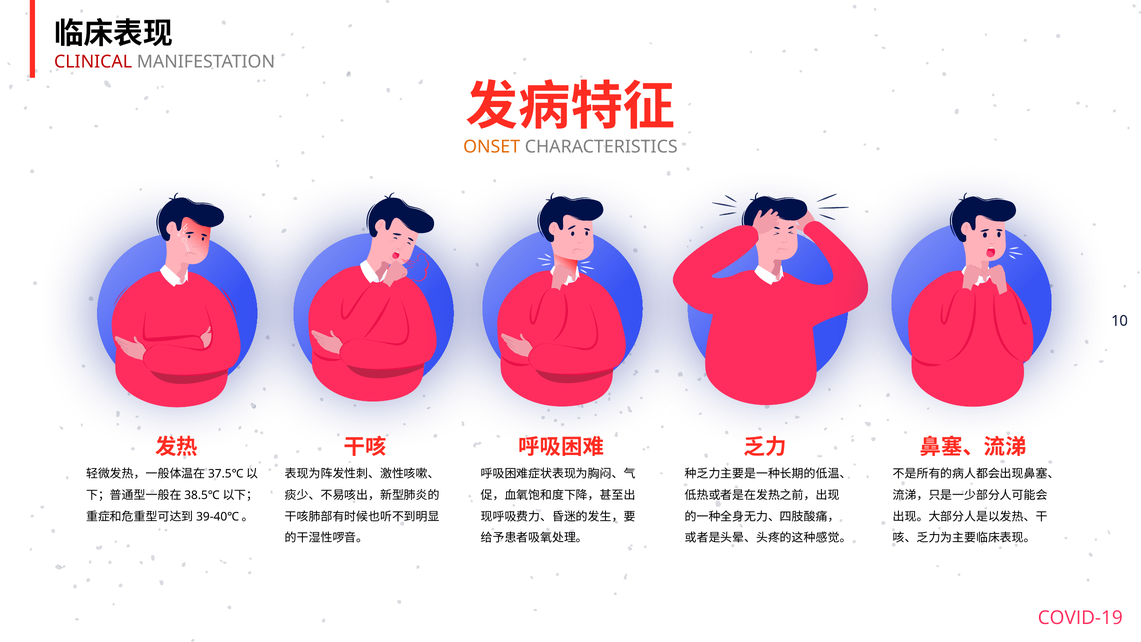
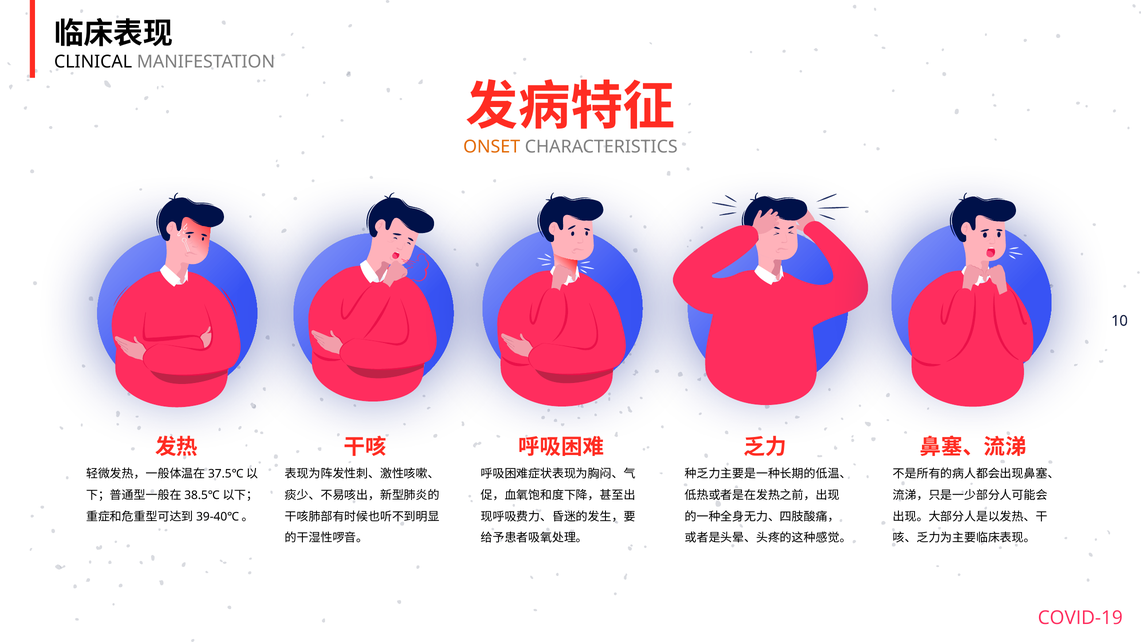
CLINICAL colour: red -> black (93, 62)
